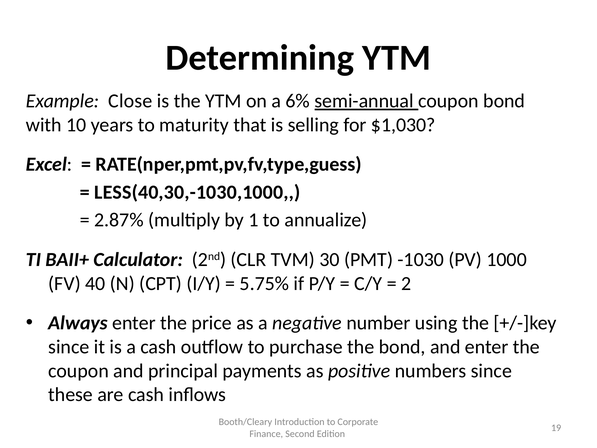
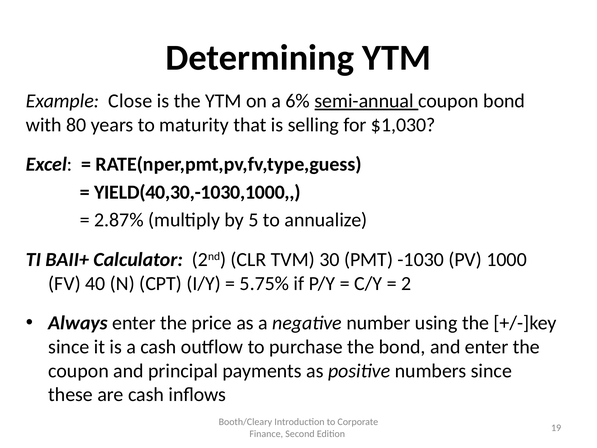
10: 10 -> 80 (76, 125)
LESS(40,30,-1030,1000: LESS(40,30,-1030,1000 -> YIELD(40,30,-1030,1000 (197, 192)
1: 1 -> 5 (253, 220)
